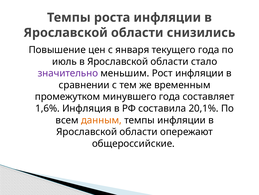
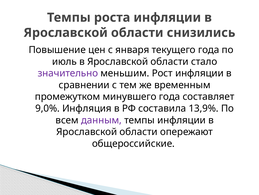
1,6%: 1,6% -> 9,0% (48, 108)
20,1%: 20,1% -> 13,9% (204, 108)
данным colour: orange -> purple (101, 120)
